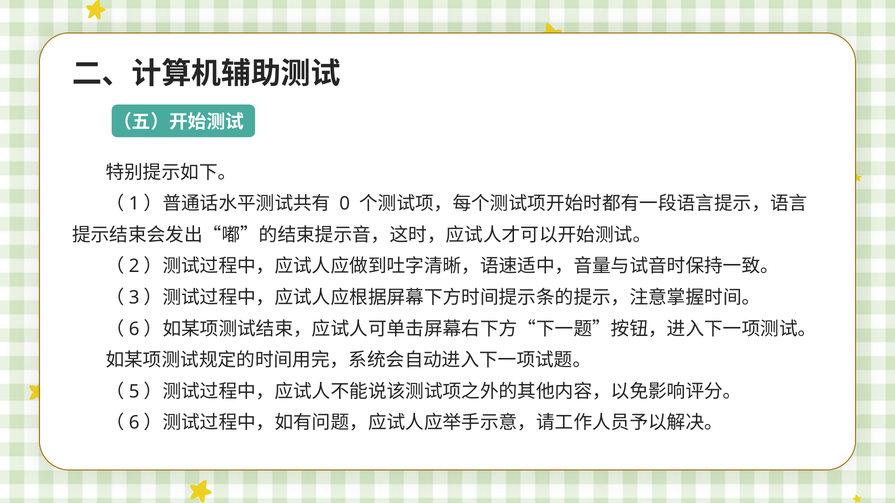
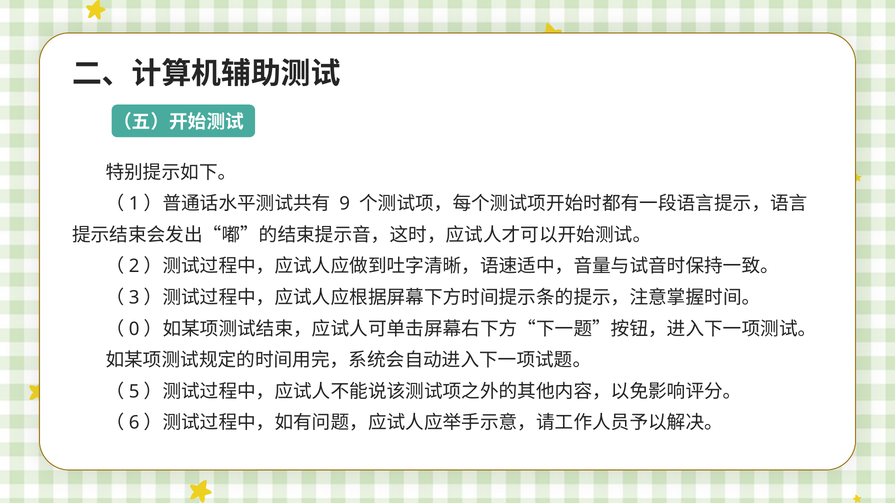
0: 0 -> 9 (345, 204)
6: 6 -> 0 (134, 329)
